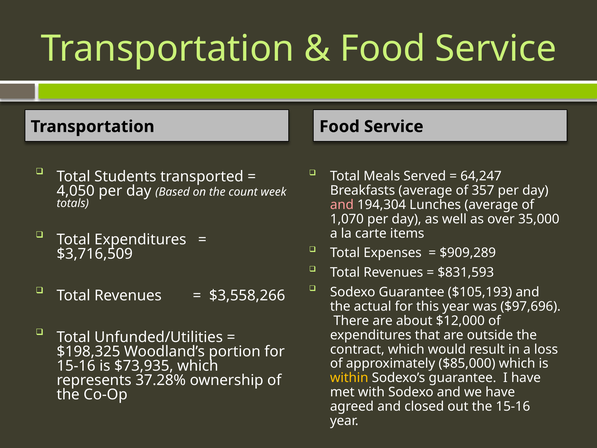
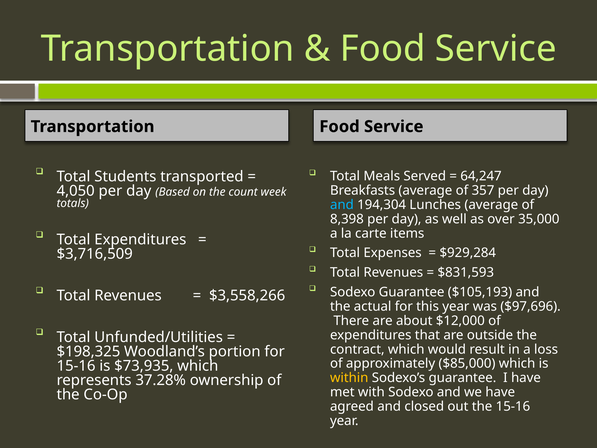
and colour: pink -> light blue (342, 205)
1,070: 1,070 -> 8,398 (347, 219)
$909,289: $909,289 -> $929,284 (468, 253)
